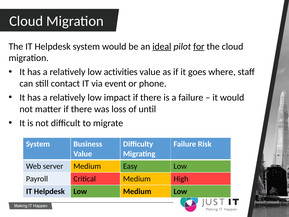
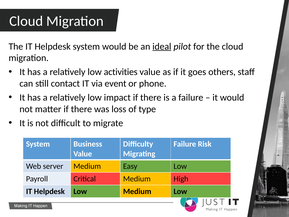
for underline: present -> none (199, 46)
where: where -> others (222, 72)
until: until -> type (147, 109)
